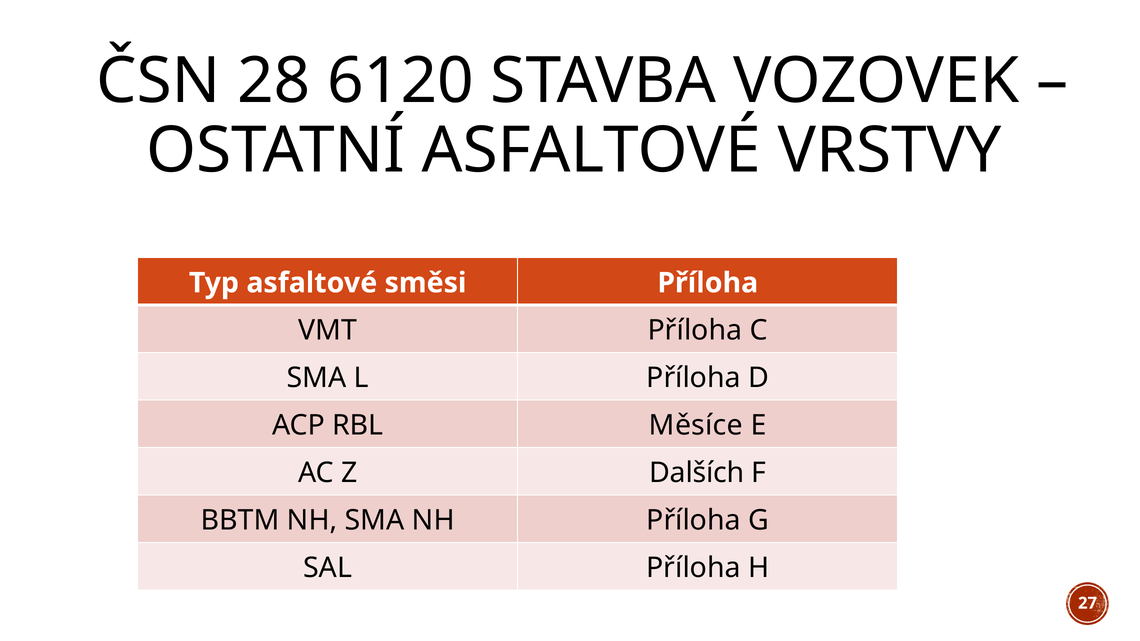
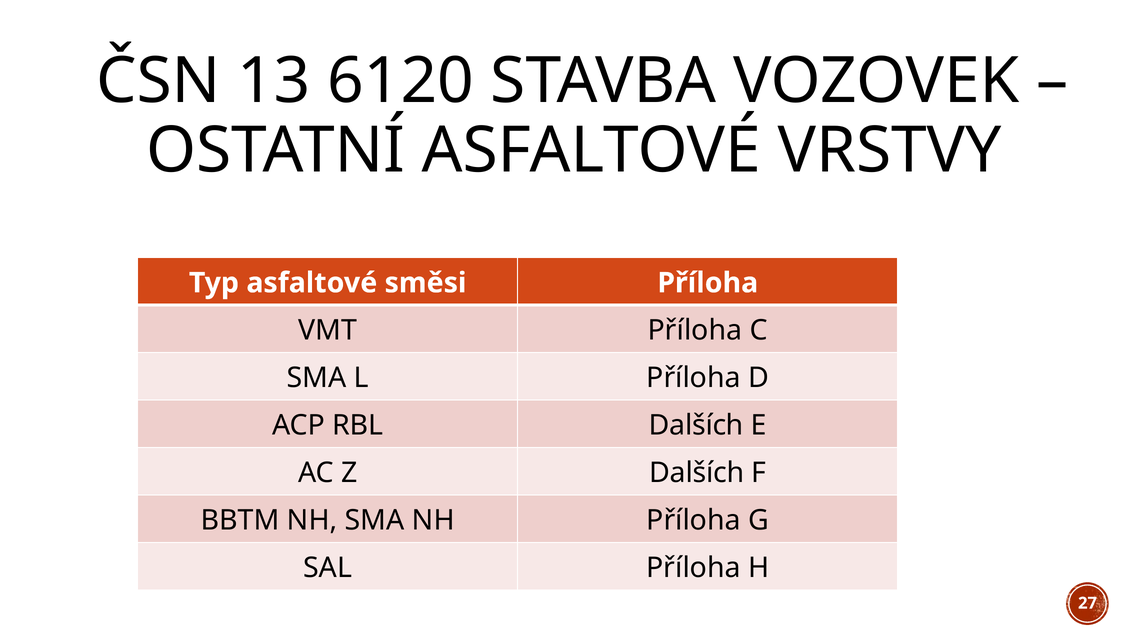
28: 28 -> 13 (274, 81)
RBL Měsíce: Měsíce -> Dalších (696, 426)
